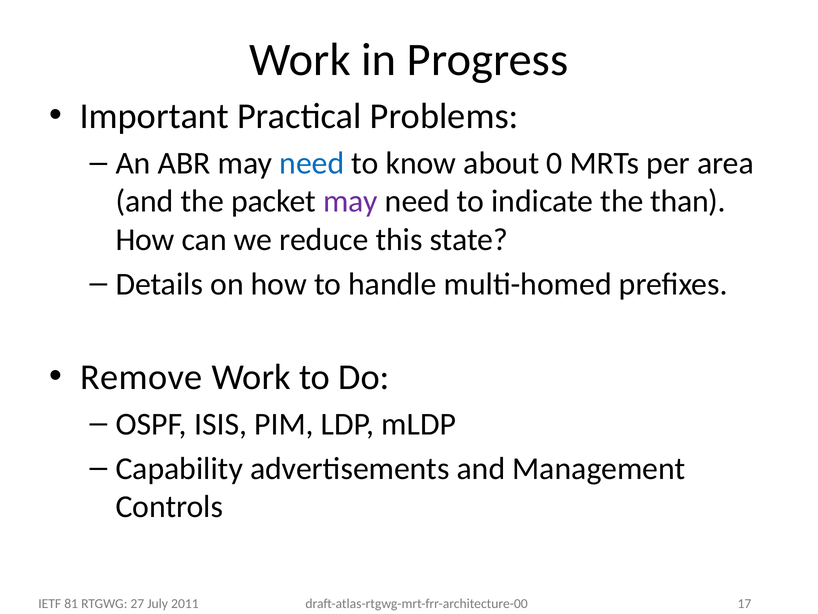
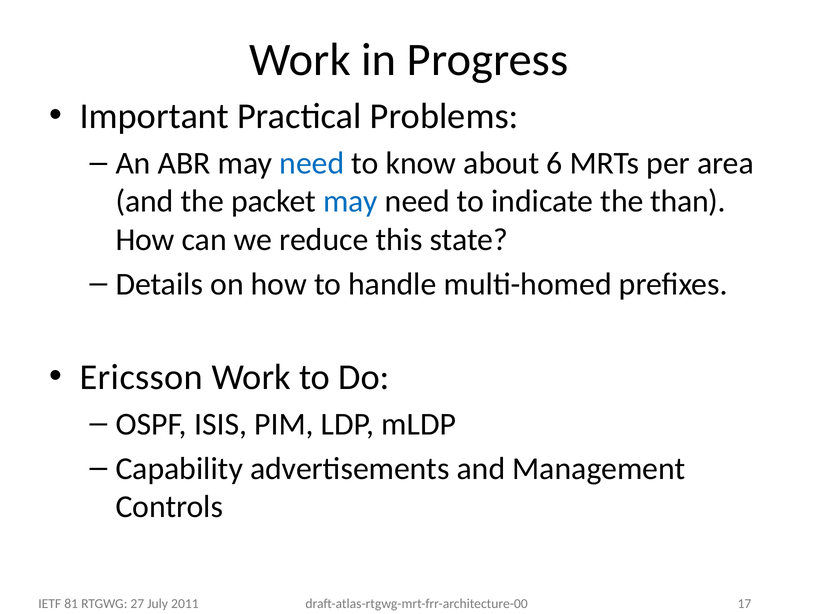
0: 0 -> 6 (554, 163)
may colour: purple -> blue (351, 201)
Remove: Remove -> Ericsson (141, 377)
